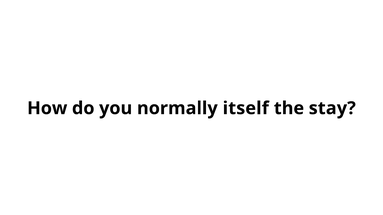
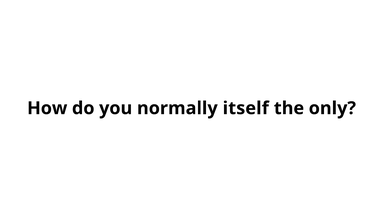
stay: stay -> only (332, 108)
